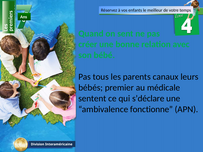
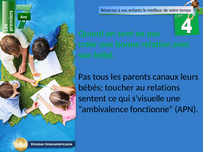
premier: premier -> toucher (119, 88)
médicale: médicale -> relations (163, 88)
s’déclare: s’déclare -> s’visuelle (148, 99)
